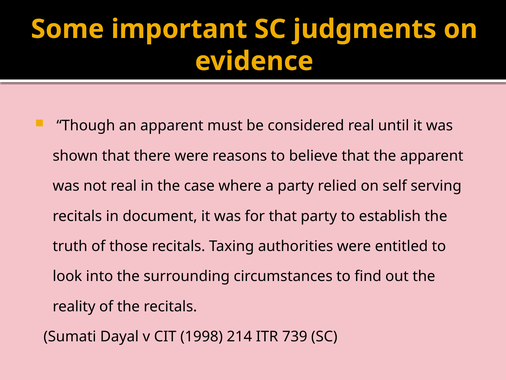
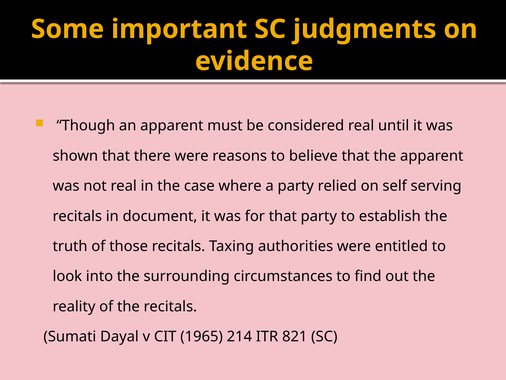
1998: 1998 -> 1965 (202, 336)
739: 739 -> 821 (295, 336)
